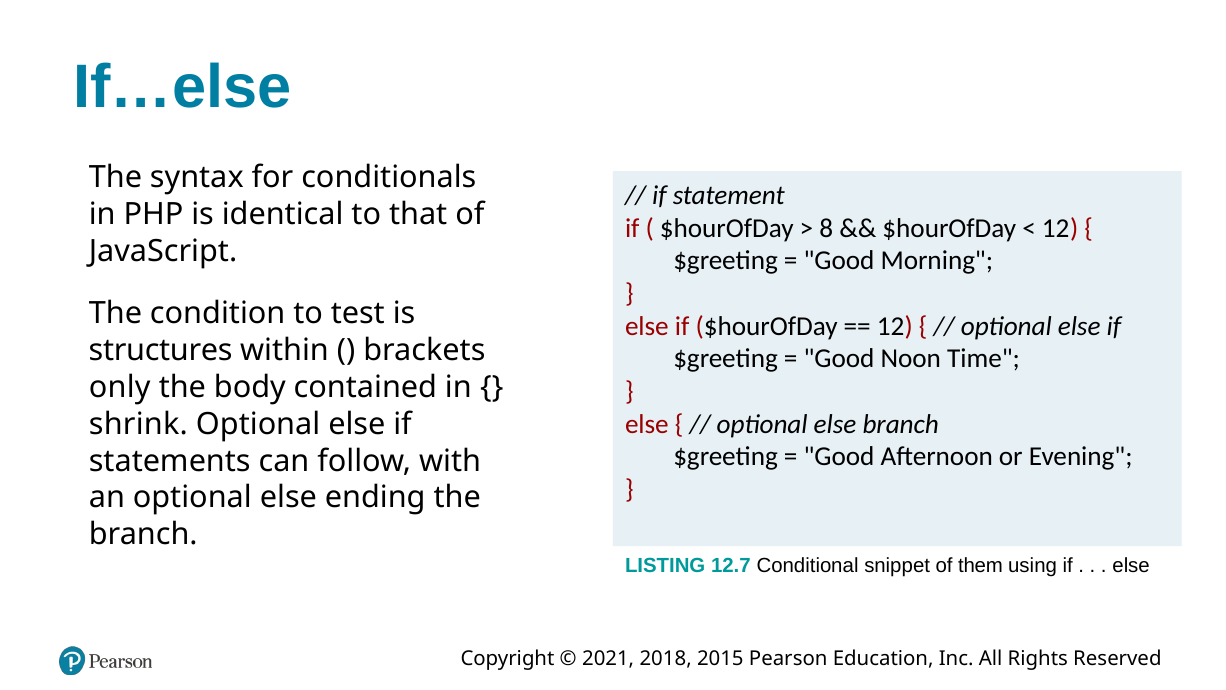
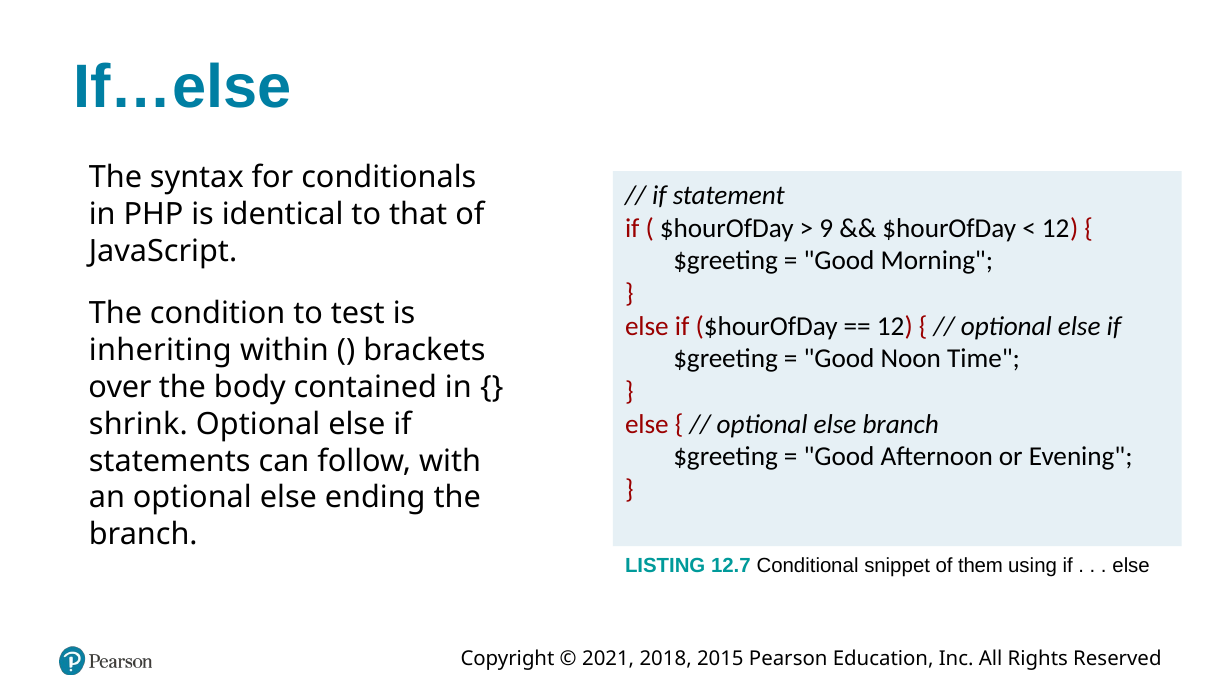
8: 8 -> 9 (826, 228)
structures: structures -> inheriting (160, 350)
only: only -> over (120, 387)
